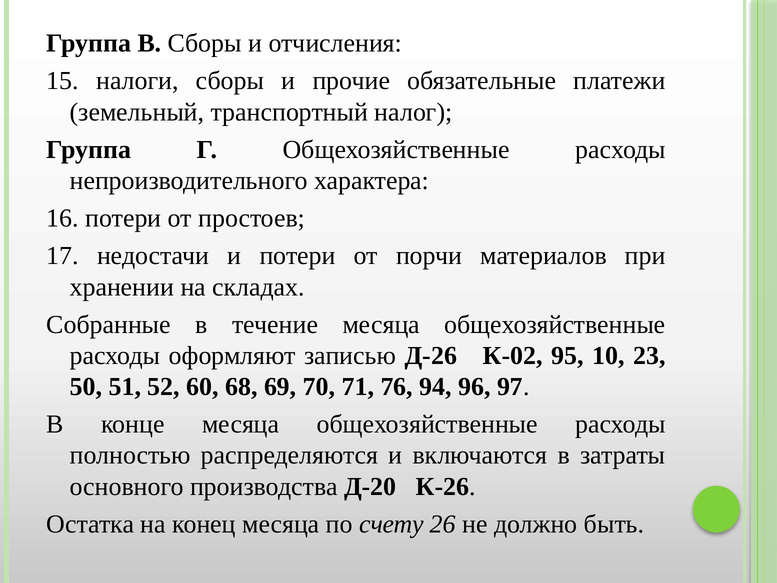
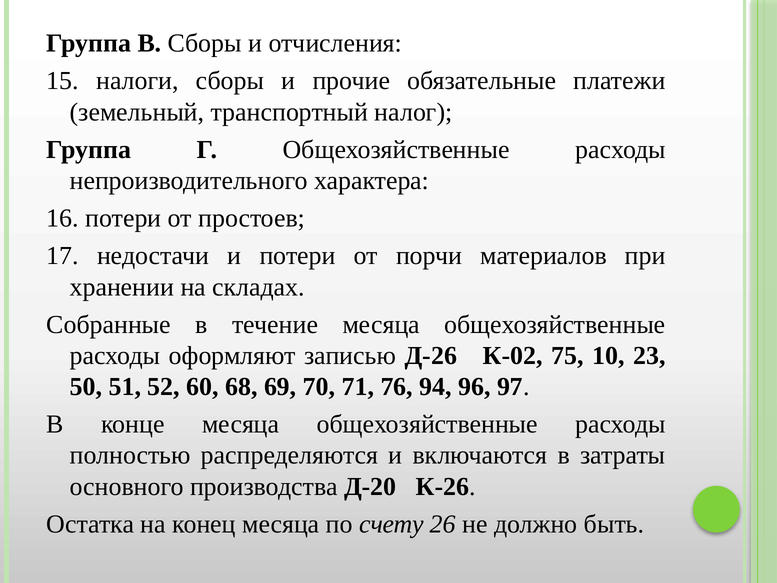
95: 95 -> 75 (567, 355)
